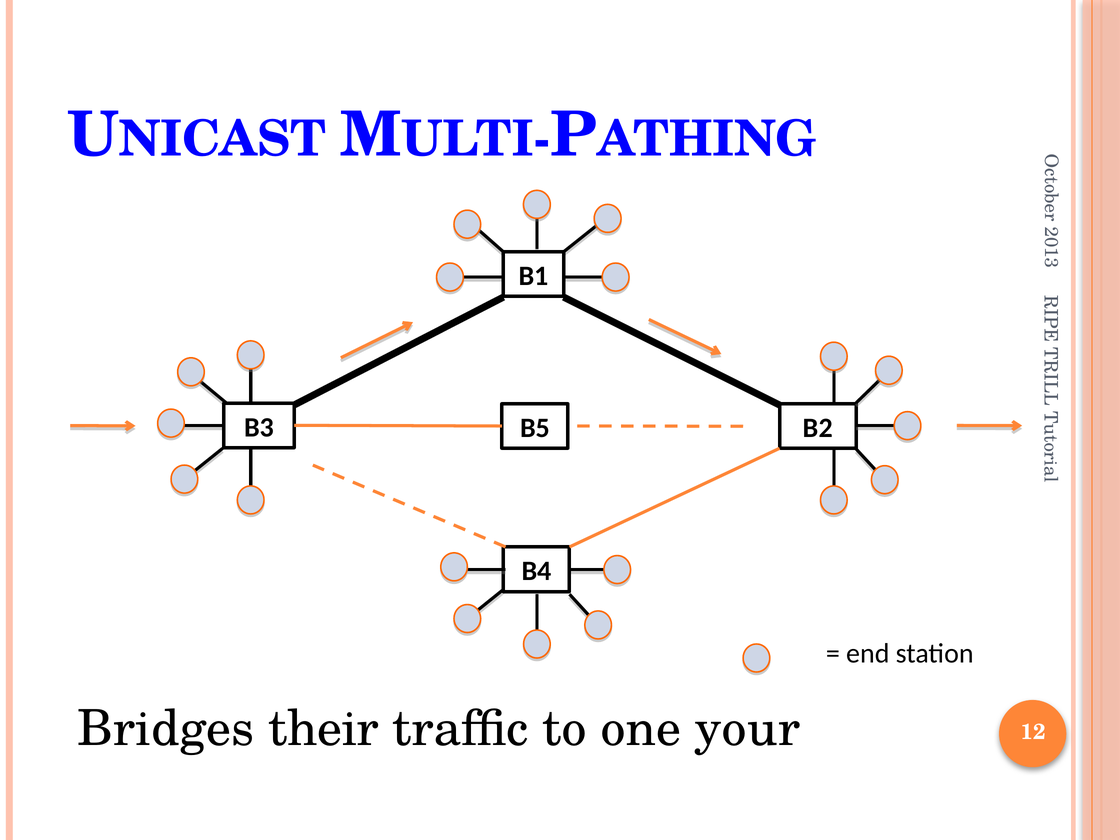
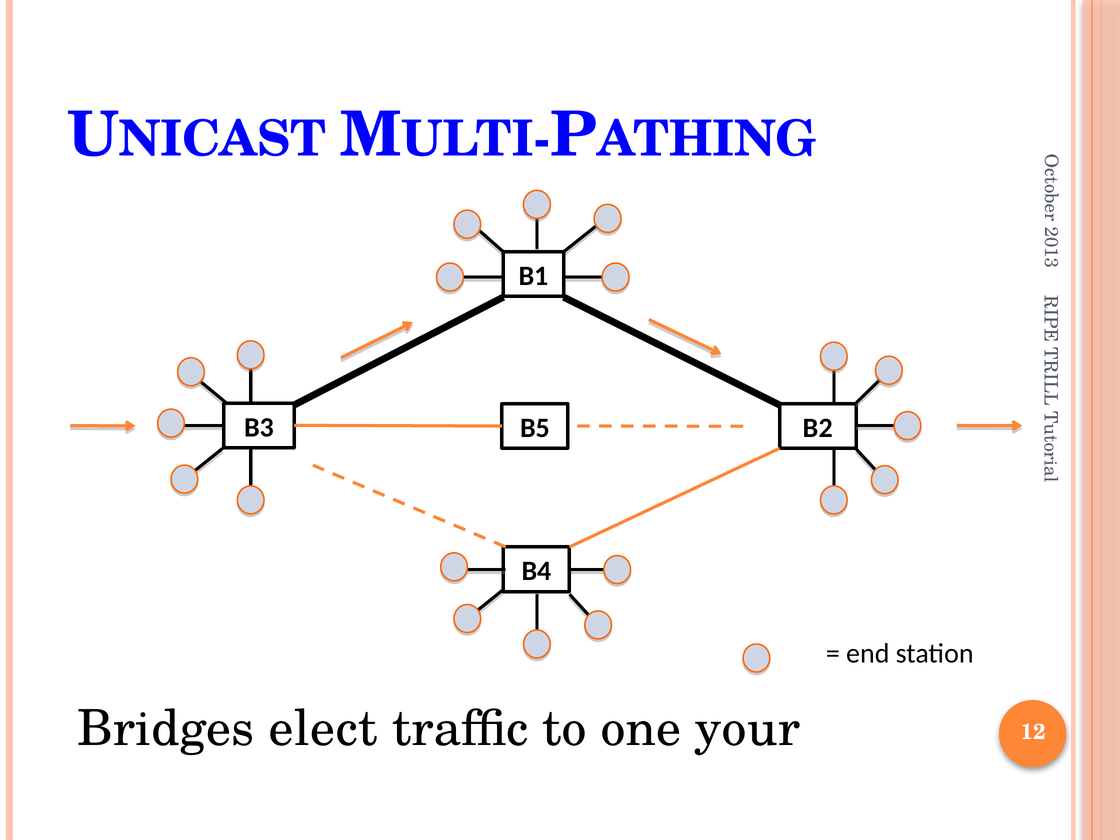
their: their -> elect (323, 729)
